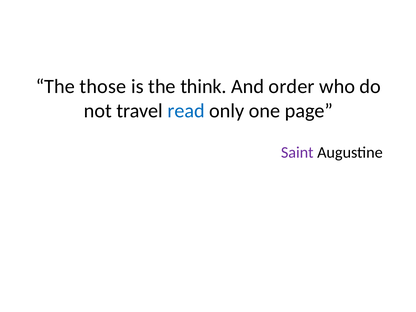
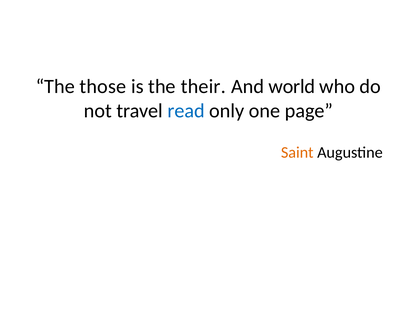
think: think -> their (203, 86)
order: order -> world (292, 86)
Saint colour: purple -> orange (297, 153)
